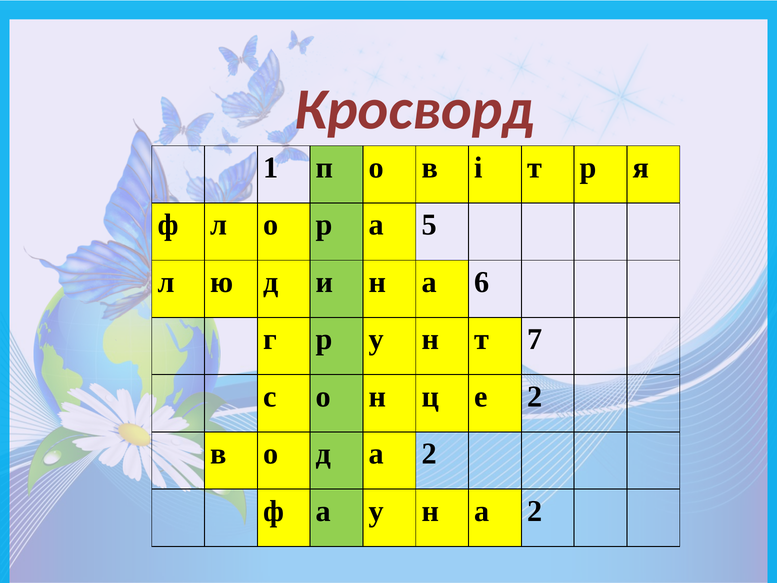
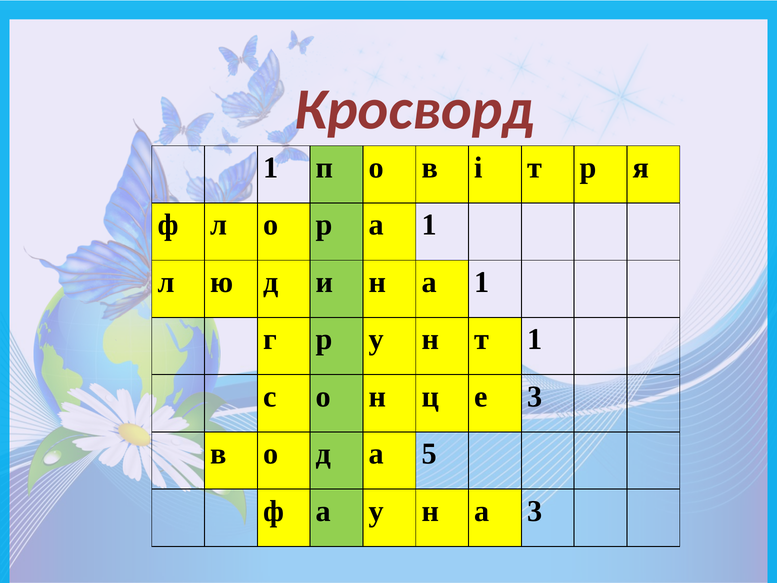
р а 5: 5 -> 1 (429, 225)
н а 6: 6 -> 1 (482, 282)
т 7: 7 -> 1 (535, 339)
е 2: 2 -> 3 (535, 396)
д а 2: 2 -> 5 (429, 454)
н а 2: 2 -> 3 (535, 511)
